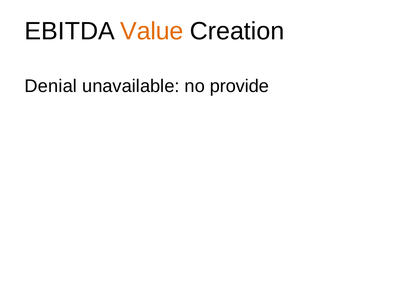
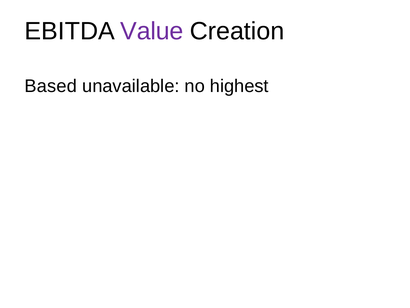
Value colour: orange -> purple (152, 31)
Denial: Denial -> Based (51, 86)
provide: provide -> highest (239, 86)
